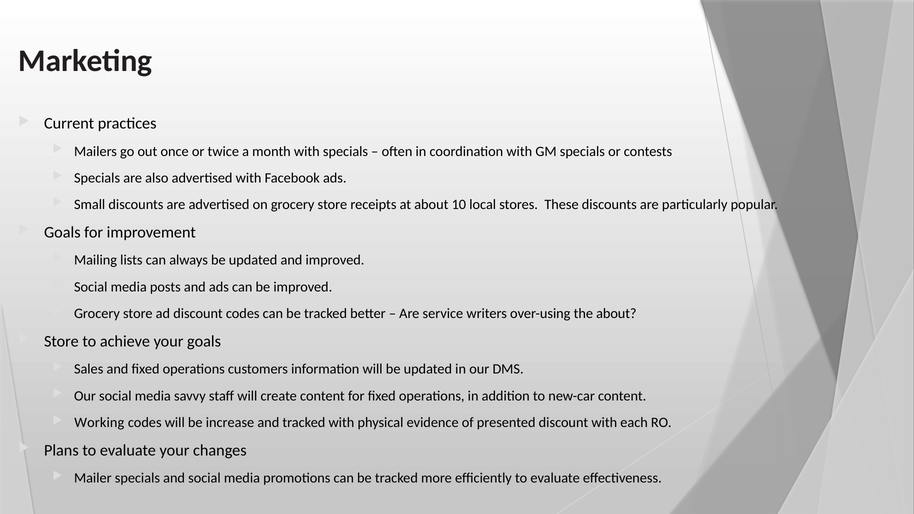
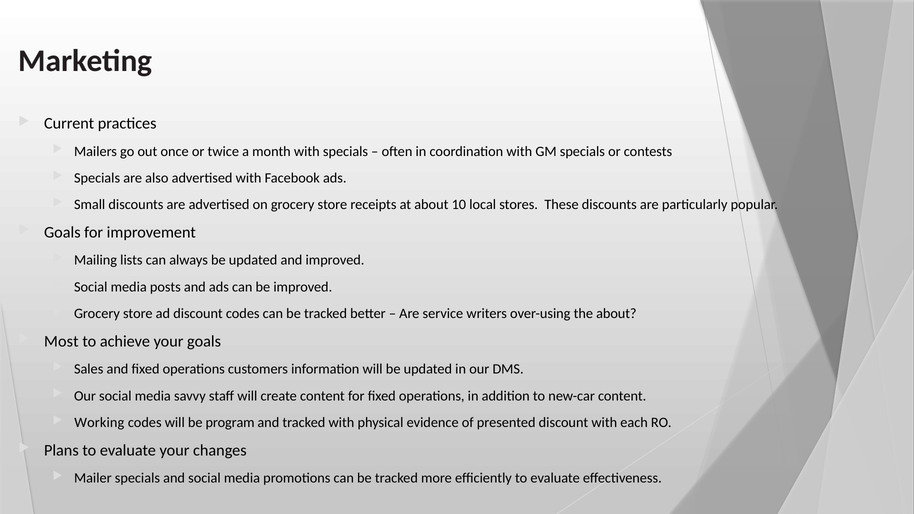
Store: Store -> Most (61, 342)
increase: increase -> program (230, 423)
